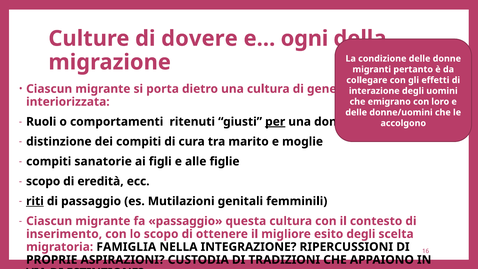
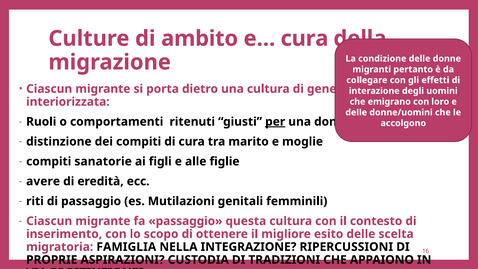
dovere: dovere -> ambito (200, 39)
e… ogni: ogni -> cura (304, 39)
scopo: scopo -> avere (43, 181)
riti underline: present -> none (35, 201)
esito degli: degli -> delle (361, 234)
